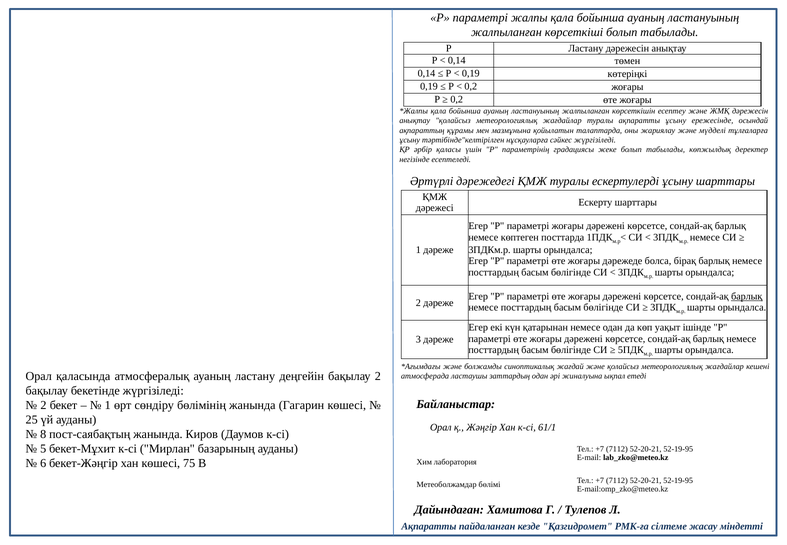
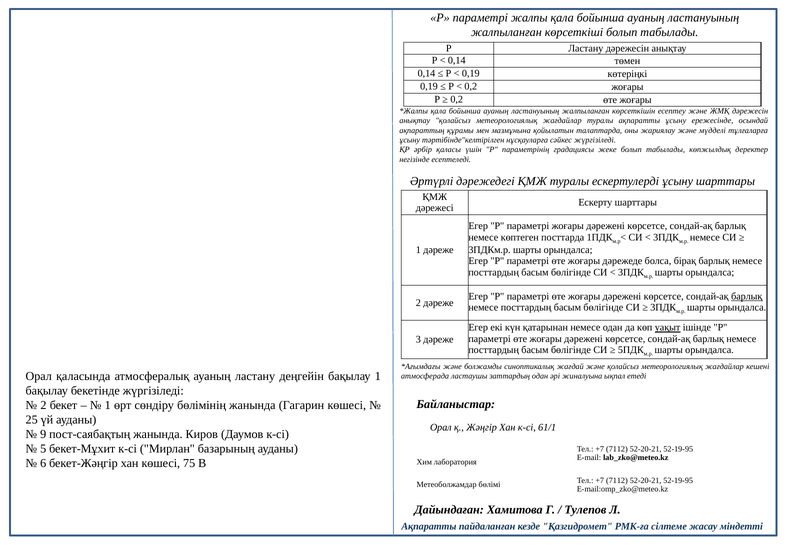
уақыт underline: none -> present (668, 328)
бақылау 2: 2 -> 1 (378, 376)
8: 8 -> 9 (43, 434)
